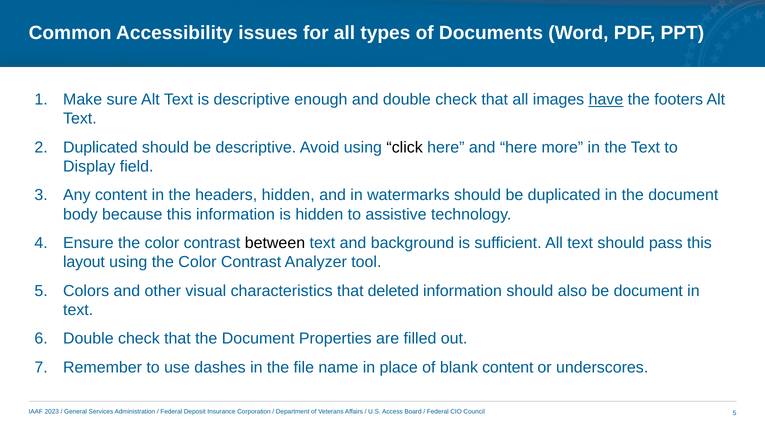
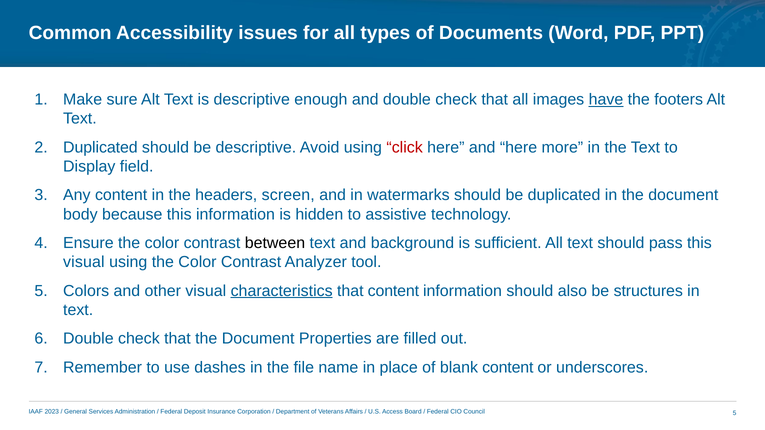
click colour: black -> red (405, 147)
headers hidden: hidden -> screen (288, 195)
layout: layout -> visual (84, 262)
characteristics underline: none -> present (282, 291)
that deleted: deleted -> content (393, 291)
be document: document -> structures (648, 291)
